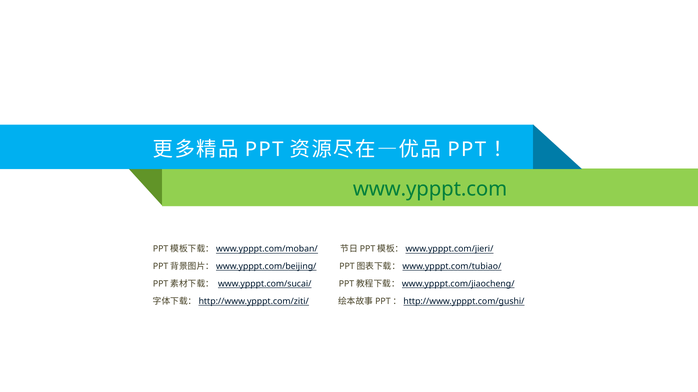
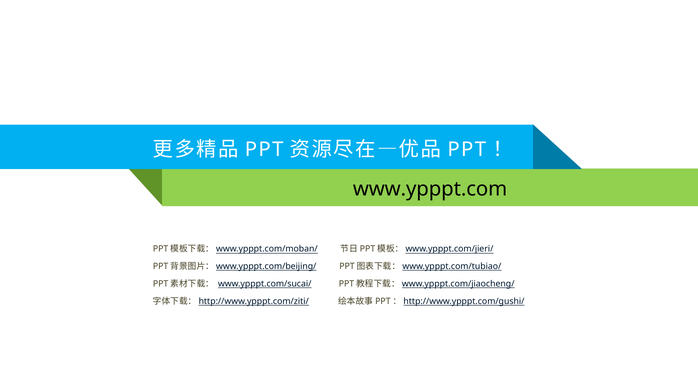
www.ypppt.com colour: green -> black (430, 189)
